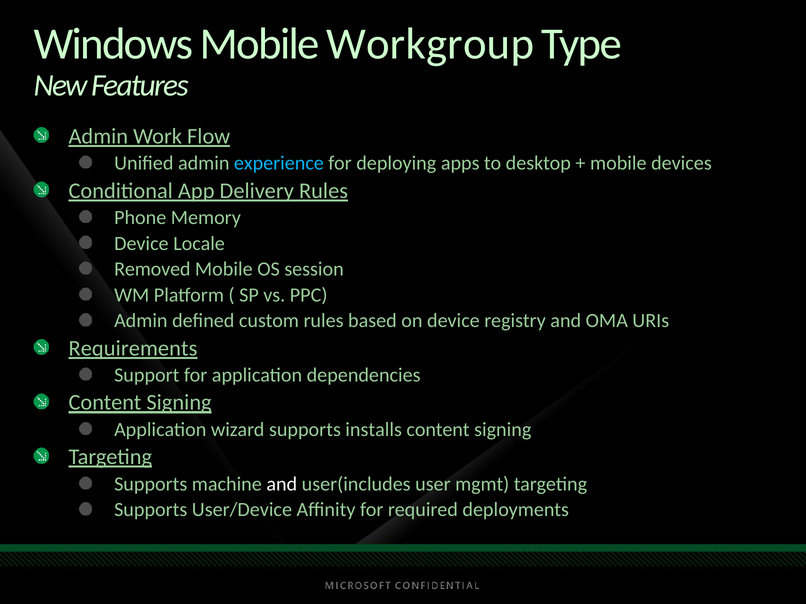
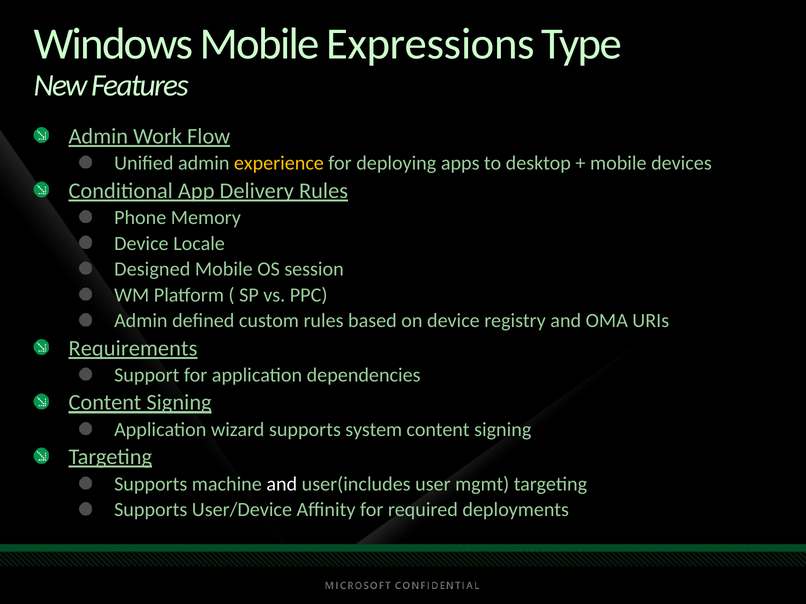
Workgroup: Workgroup -> Expressions (430, 44)
experience colour: light blue -> yellow (279, 163)
Removed: Removed -> Designed (152, 269)
installs: installs -> system (374, 430)
